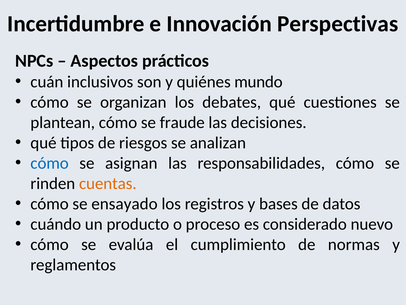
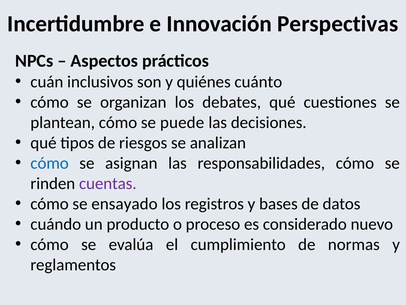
mundo: mundo -> cuánto (258, 82)
fraude: fraude -> puede (182, 122)
cuentas colour: orange -> purple (108, 183)
